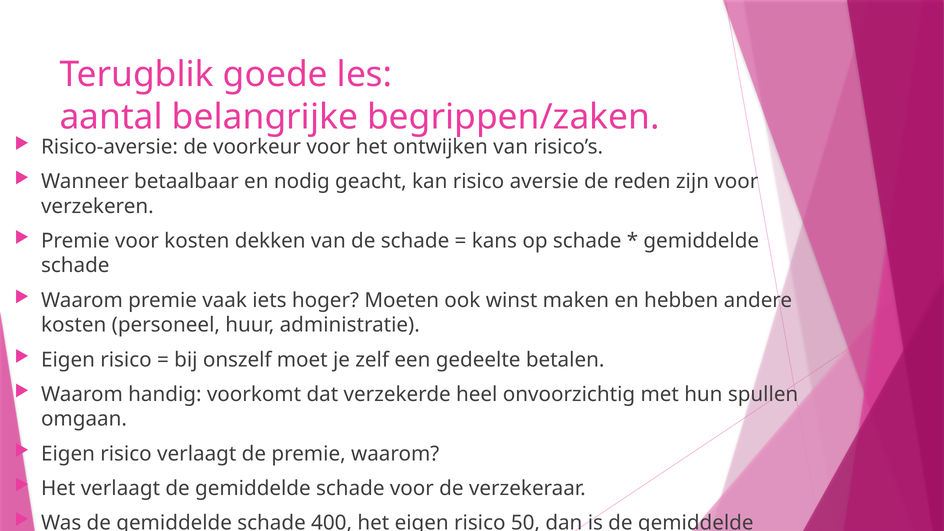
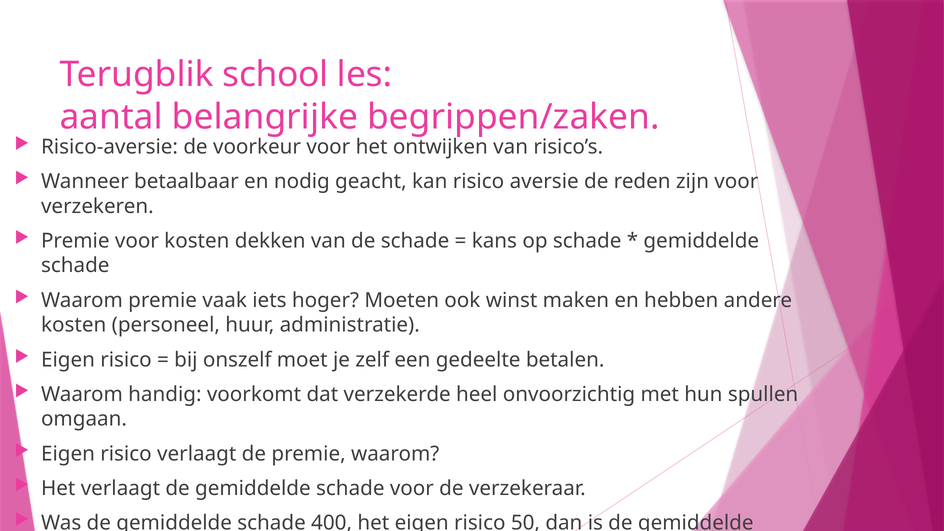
goede: goede -> school (275, 74)
